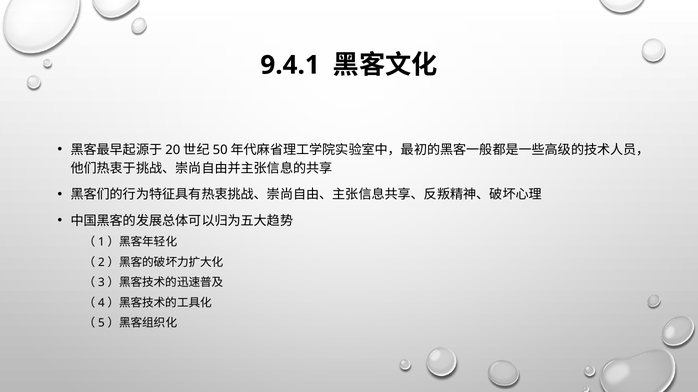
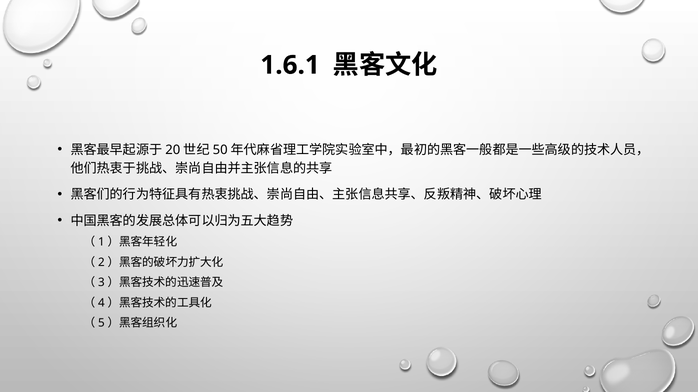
9.4.1: 9.4.1 -> 1.6.1 (290, 65)
